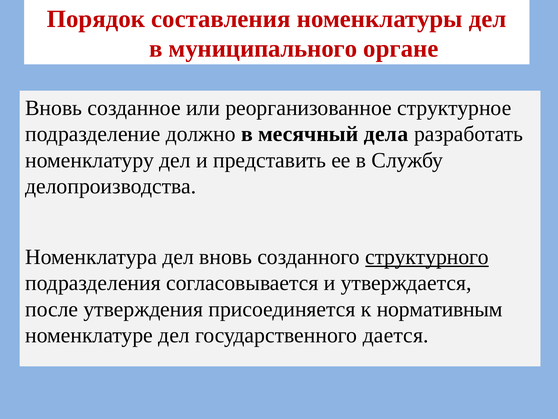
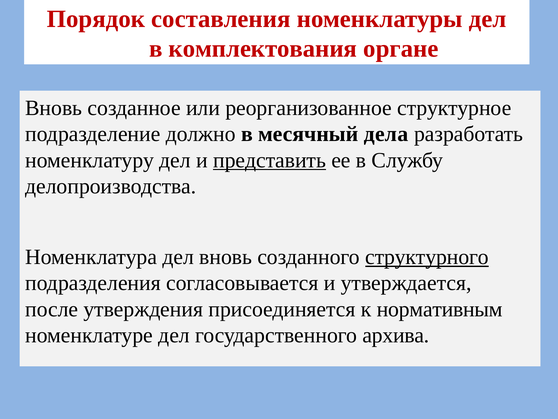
муниципального: муниципального -> комплектования (263, 49)
представить underline: none -> present (270, 160)
дается: дается -> архива (396, 335)
